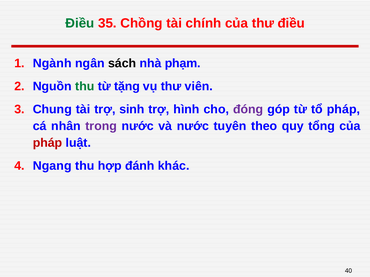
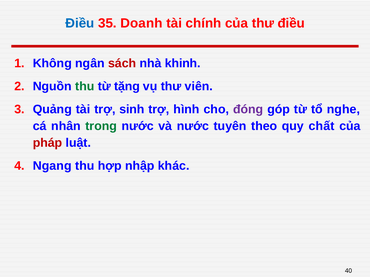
Điều colour: green -> blue (80, 23)
Chồng: Chồng -> Doanh (141, 23)
Ngành: Ngành -> Không (52, 63)
sách colour: black -> red (122, 63)
phạm: phạm -> khinh (183, 63)
Chung: Chung -> Quảng (52, 109)
tổ pháp: pháp -> nghe (343, 109)
trong colour: purple -> green (101, 126)
tổng: tổng -> chất (322, 126)
đánh: đánh -> nhập (140, 166)
